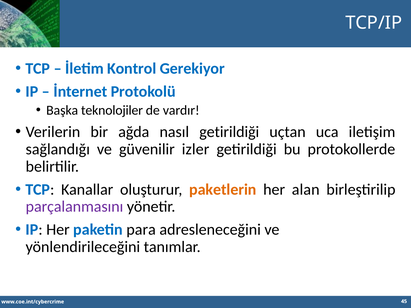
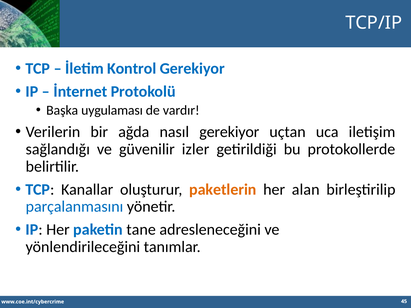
teknolojiler: teknolojiler -> uygulaması (112, 110)
nasıl getirildiği: getirildiği -> gerekiyor (229, 132)
parçalanmasını colour: purple -> blue (74, 207)
para: para -> tane (141, 230)
